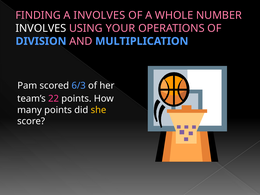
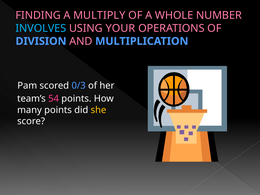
A INVOLVES: INVOLVES -> MULTIPLY (99, 15)
INVOLVES colour: white -> light blue (41, 28)
6/3: 6/3 -> 0/3 (79, 86)
22: 22 -> 54 (54, 99)
